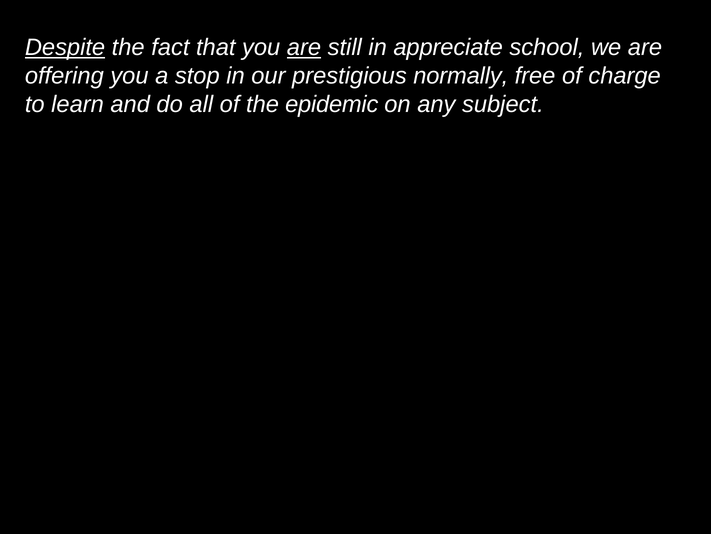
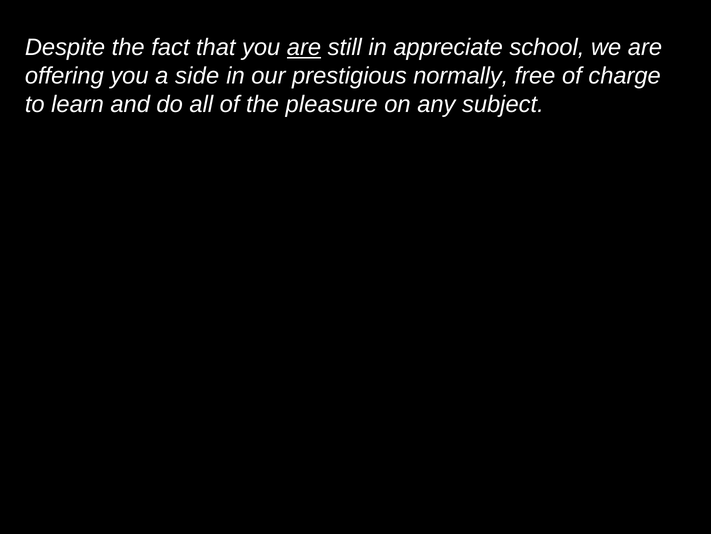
Despite underline: present -> none (65, 47)
stop: stop -> side (197, 76)
epidemic: epidemic -> pleasure (332, 104)
